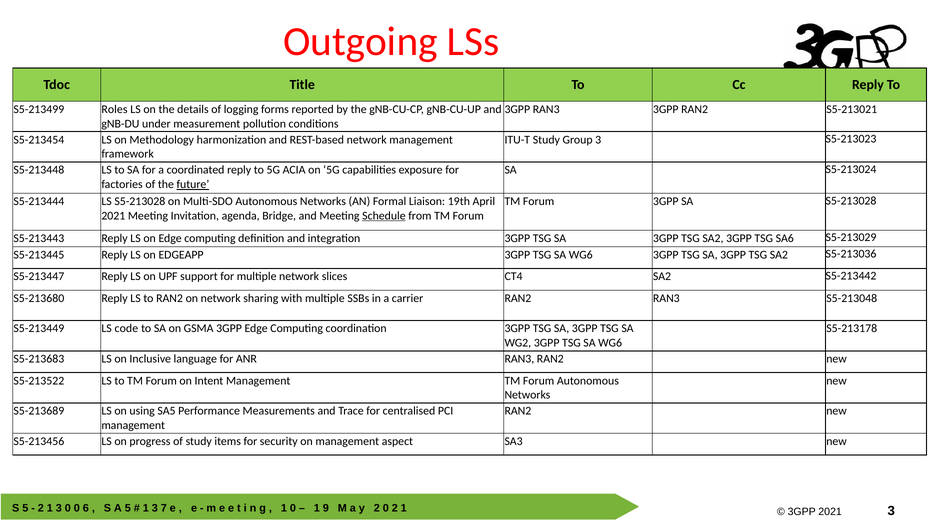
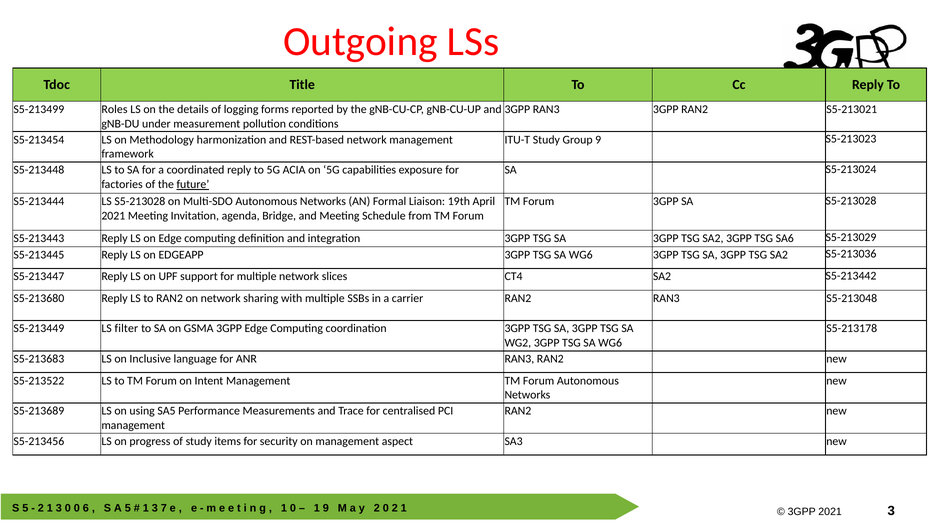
Group 3: 3 -> 9 (598, 140)
Schedule underline: present -> none (384, 216)
code: code -> filter (126, 329)
